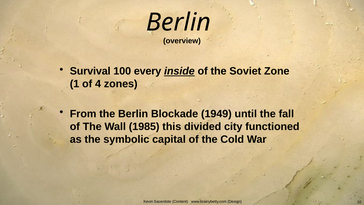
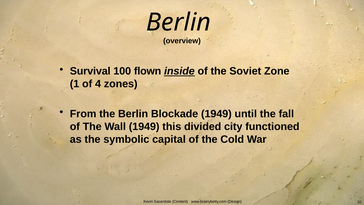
every: every -> flown (148, 71)
Wall 1985: 1985 -> 1949 (144, 126)
